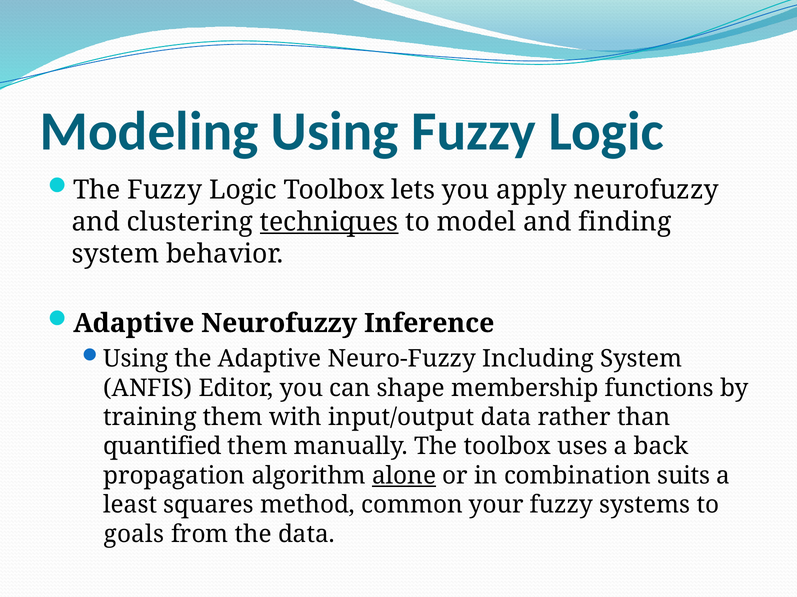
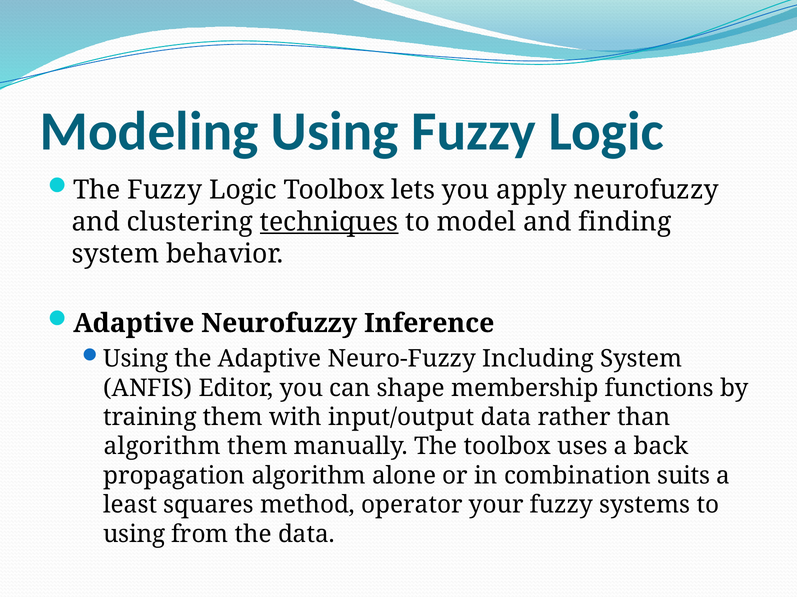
quantified: quantified -> algorithm (162, 447)
alone underline: present -> none (404, 476)
common: common -> operator (412, 505)
goals: goals -> using (134, 535)
